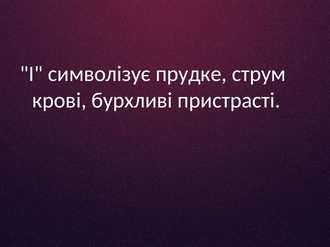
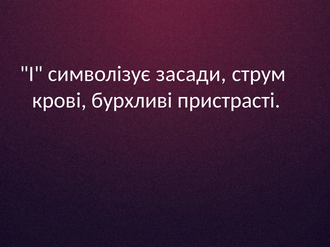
прудке: прудке -> засади (191, 74)
